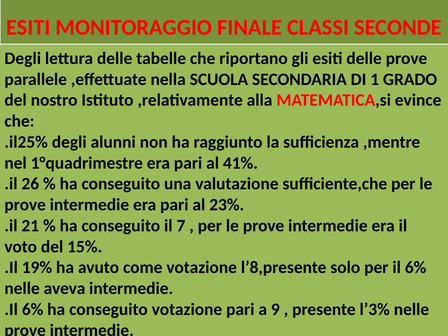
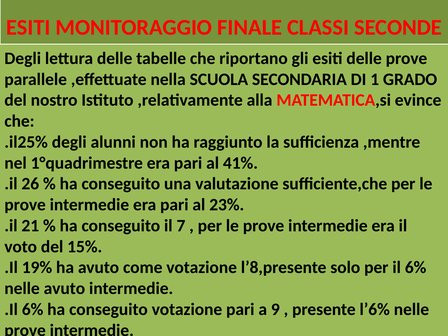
nelle aveva: aveva -> avuto (64, 288)
l’3%: l’3% -> l’6% (375, 309)
